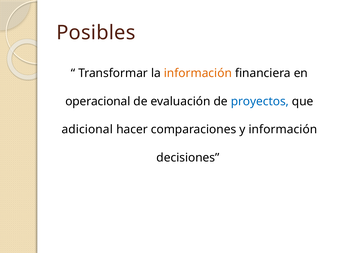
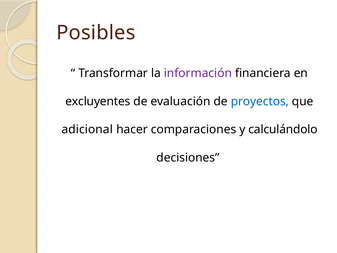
información colour: orange -> purple (198, 73)
operacional: operacional -> excluyentes (98, 101)
y información: información -> calculándolo (283, 129)
